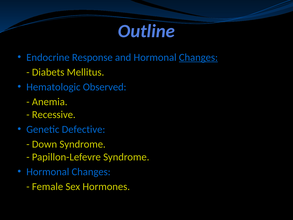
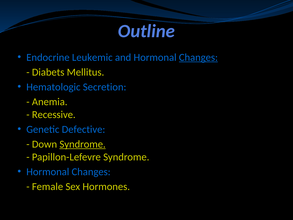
Response: Response -> Leukemic (92, 57)
Observed: Observed -> Secretion (105, 87)
Syndrome underline: none -> present (83, 144)
